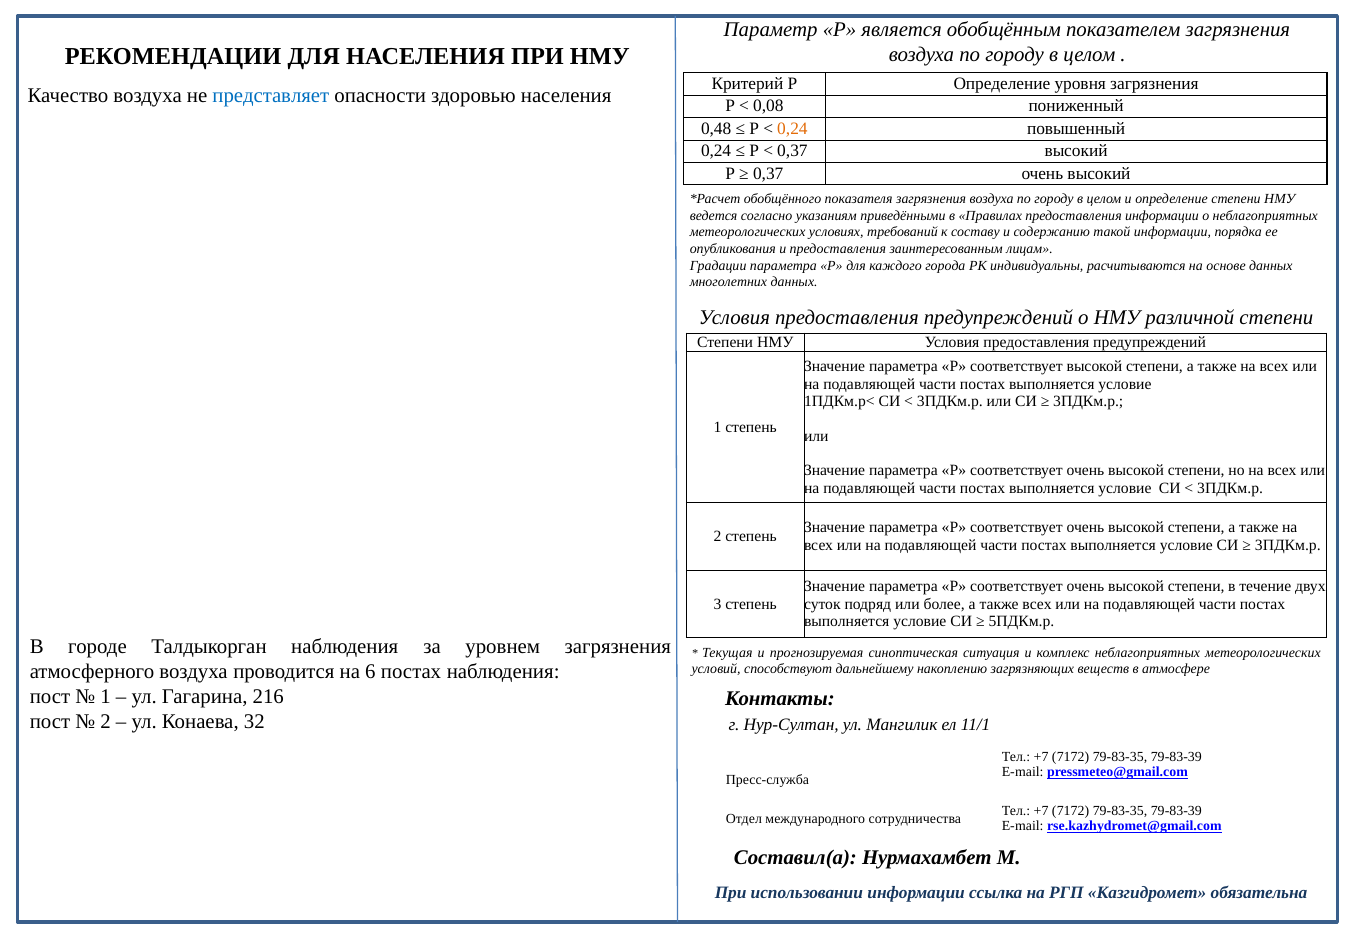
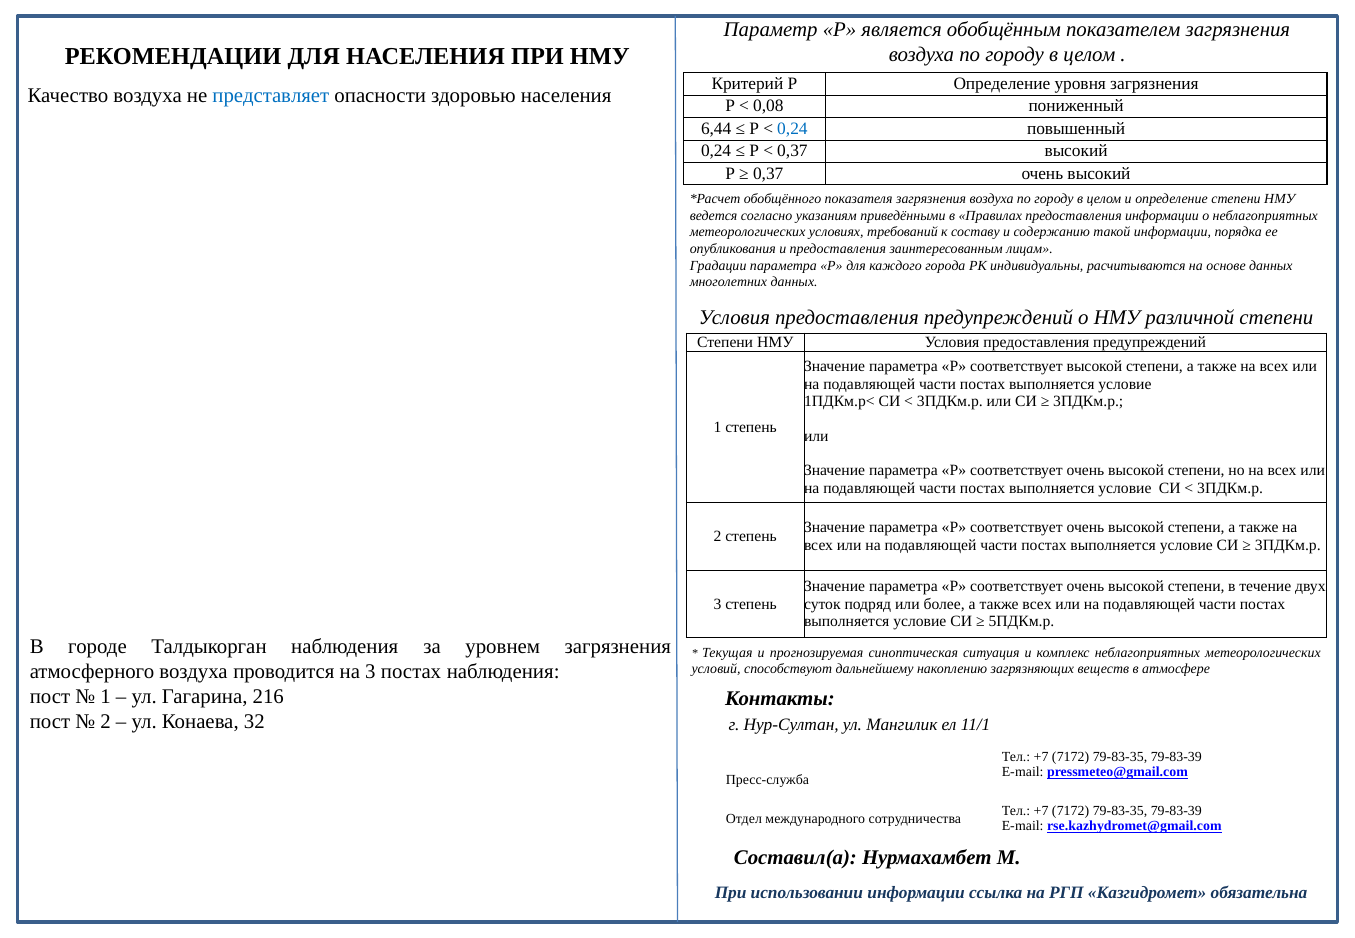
0,48: 0,48 -> 6,44 (716, 129)
0,24 colour: orange -> blue (792, 129)
на 6: 6 -> 3 (370, 672)
